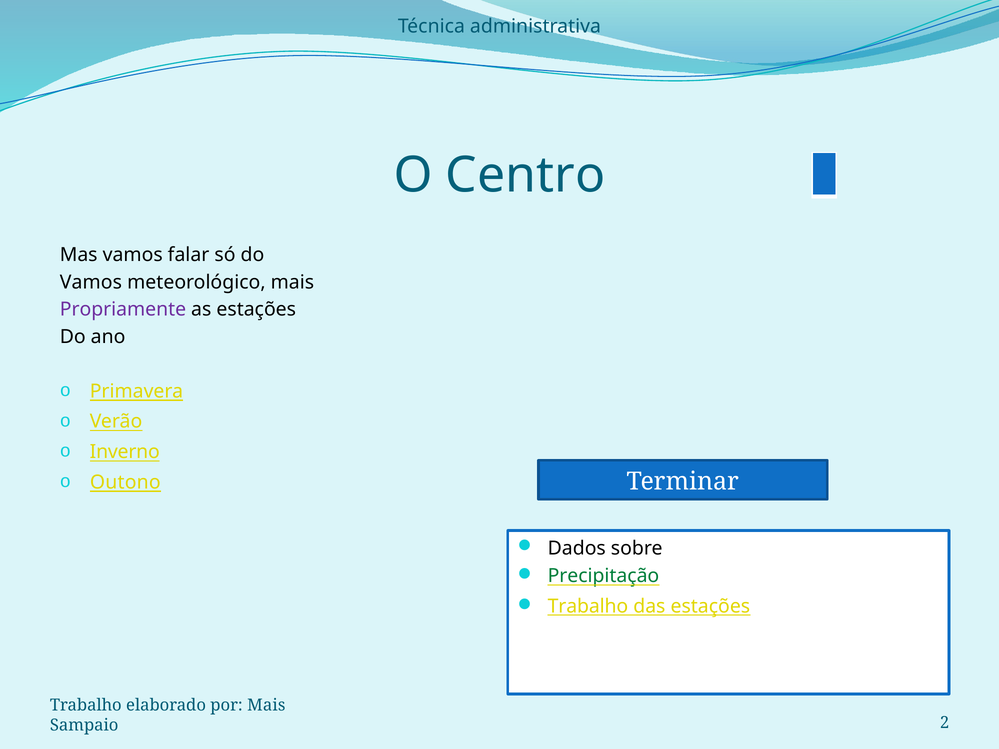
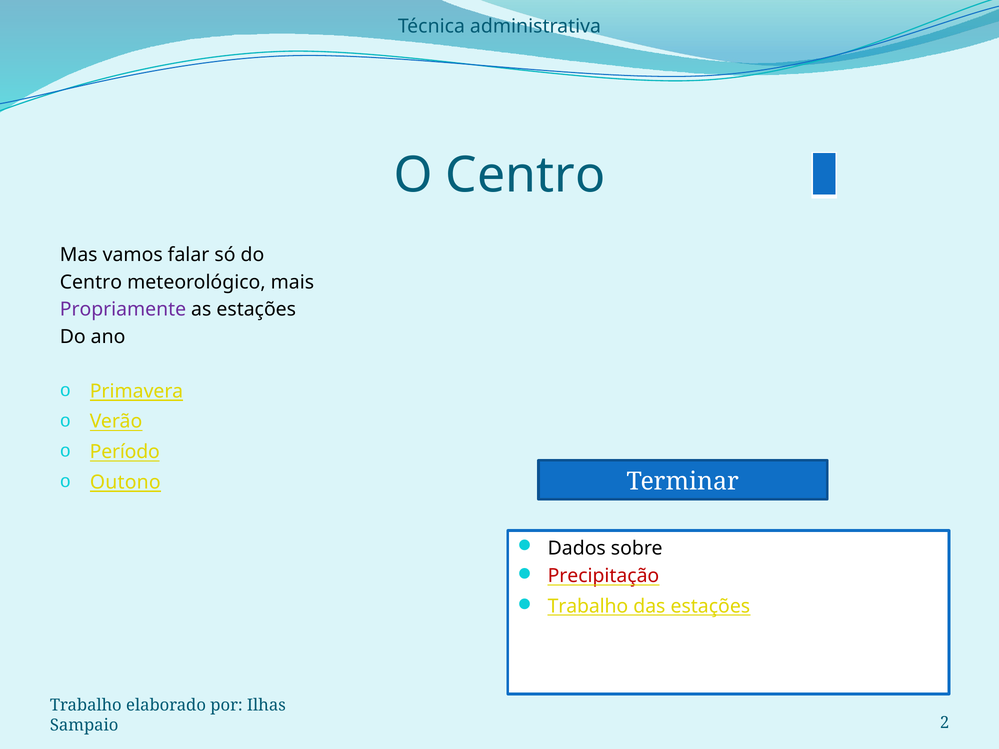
Vamos: Vamos -> Centro (91, 282)
Inverno: Inverno -> Período (125, 452)
Precipitação colour: green -> red (603, 576)
por Mais: Mais -> Ilhas (266, 705)
